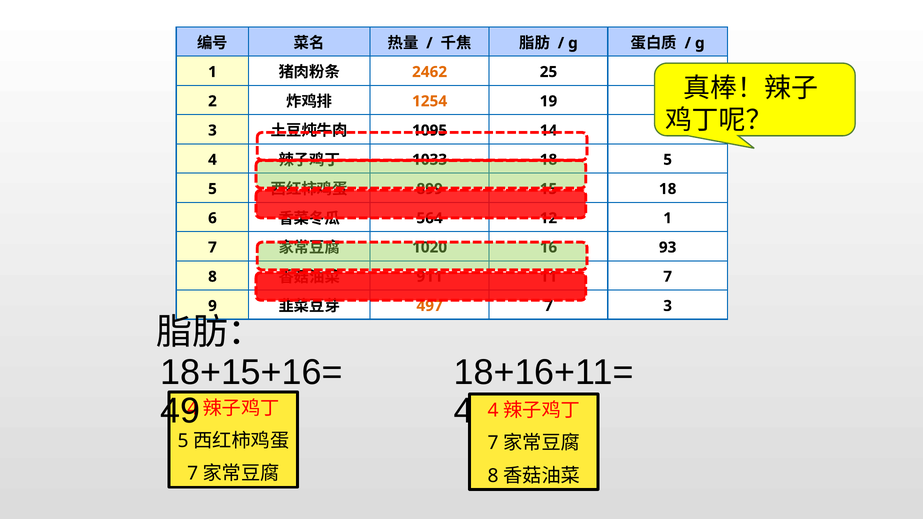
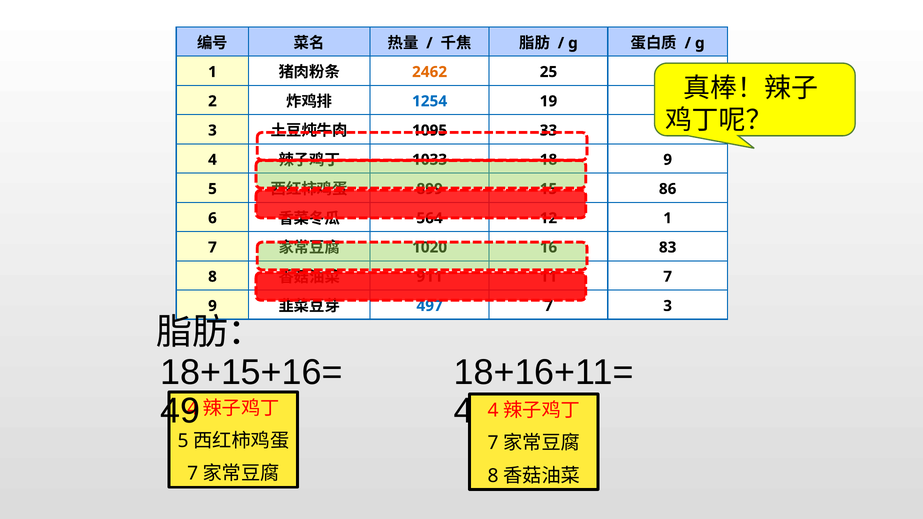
1254 colour: orange -> blue (430, 101)
14: 14 -> 33 (548, 131)
5: 5 -> 9 (668, 160)
18: 18 -> 86 (668, 189)
93: 93 -> 83 (668, 248)
497 colour: orange -> blue (430, 306)
